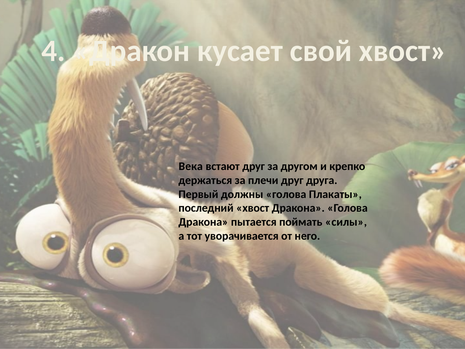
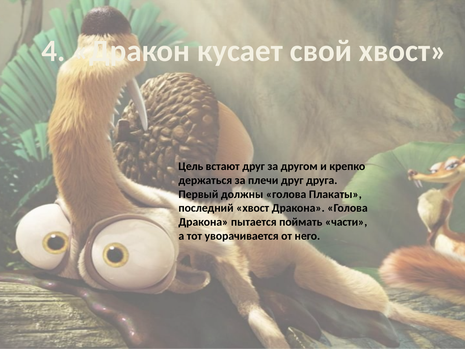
Века: Века -> Цель (191, 166)
силы: силы -> части (346, 222)
